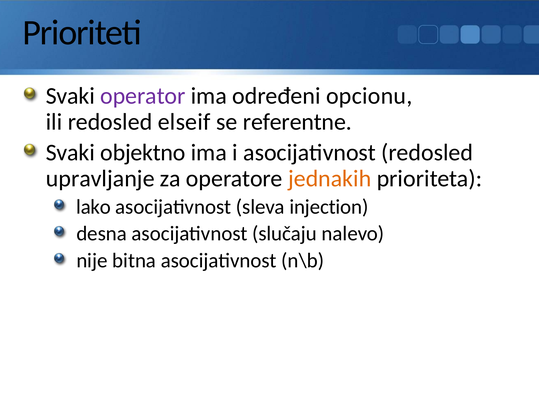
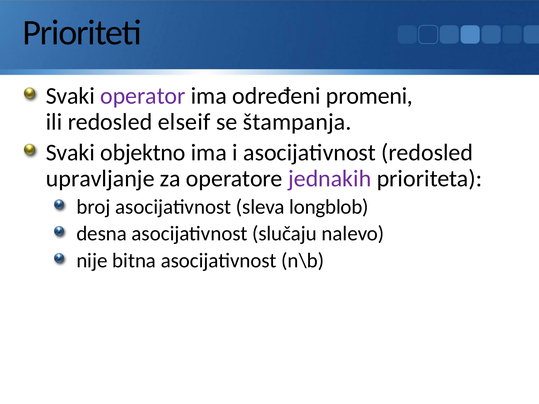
opcionu: opcionu -> promeni (369, 96)
referentne: referentne -> štampanja (297, 122)
jednakih colour: orange -> purple (330, 179)
lako: lako -> broj (94, 207)
injection: injection -> longblob (329, 207)
